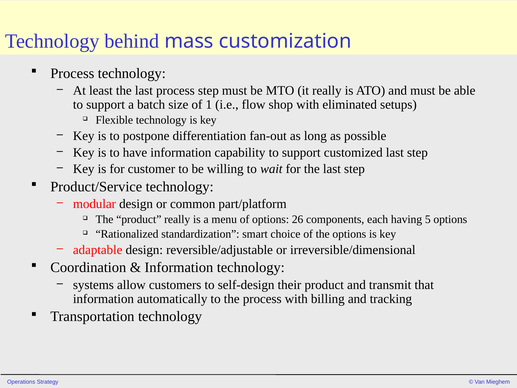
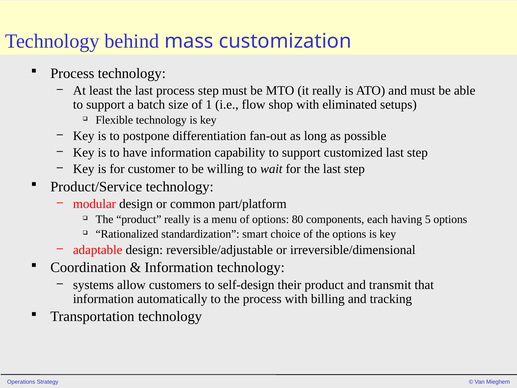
26: 26 -> 80 (298, 219)
